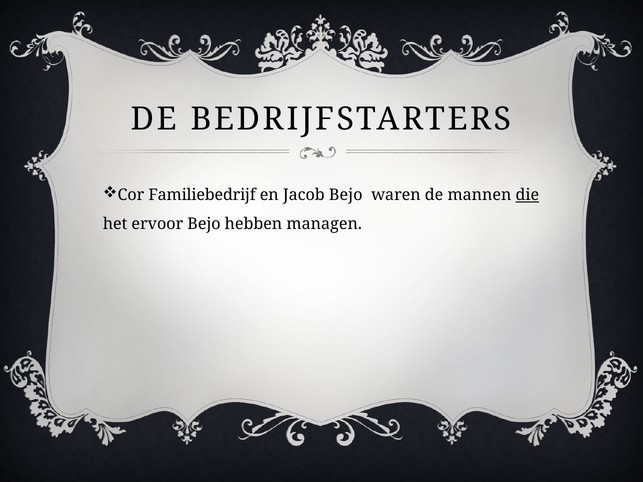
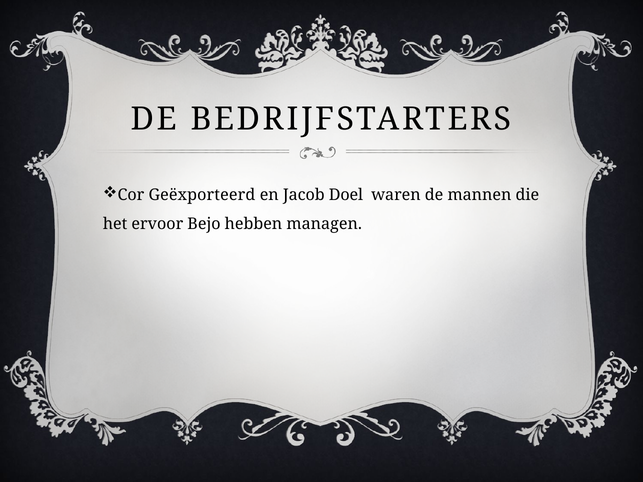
Familiebedrijf: Familiebedrijf -> Geëxporteerd (202, 195)
Jacob Bejo: Bejo -> Doel (346, 195)
die underline: present -> none (527, 195)
